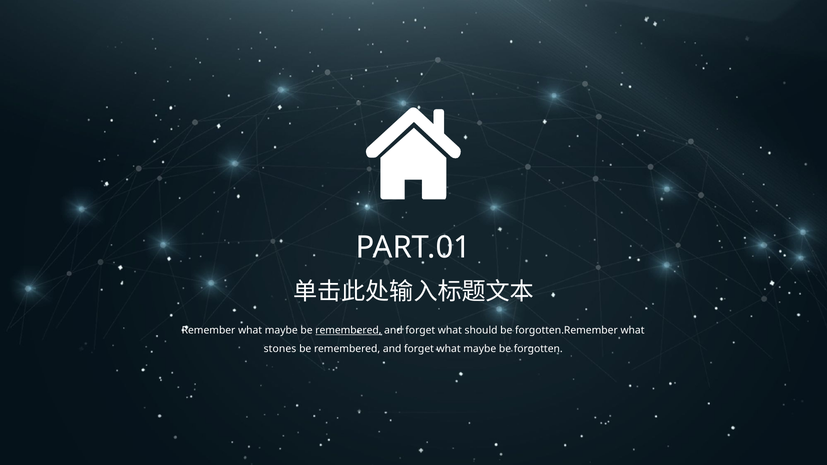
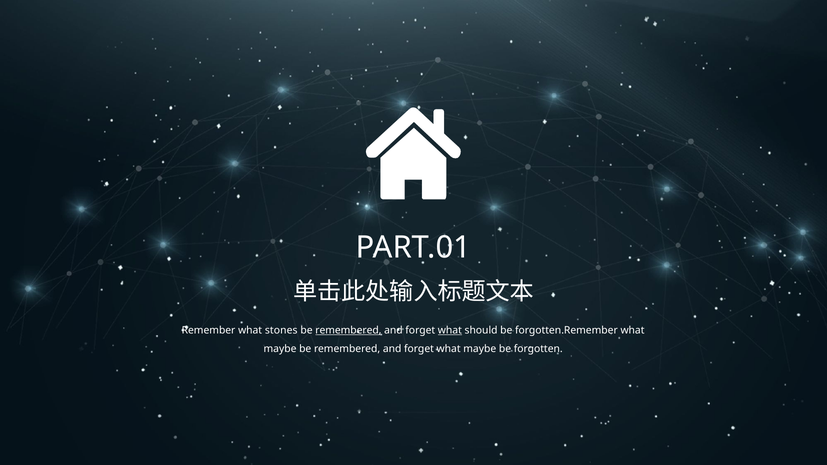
Remember what maybe: maybe -> stones (281, 331)
what underline: none -> present (450, 331)
stones: stones -> maybe (280, 349)
